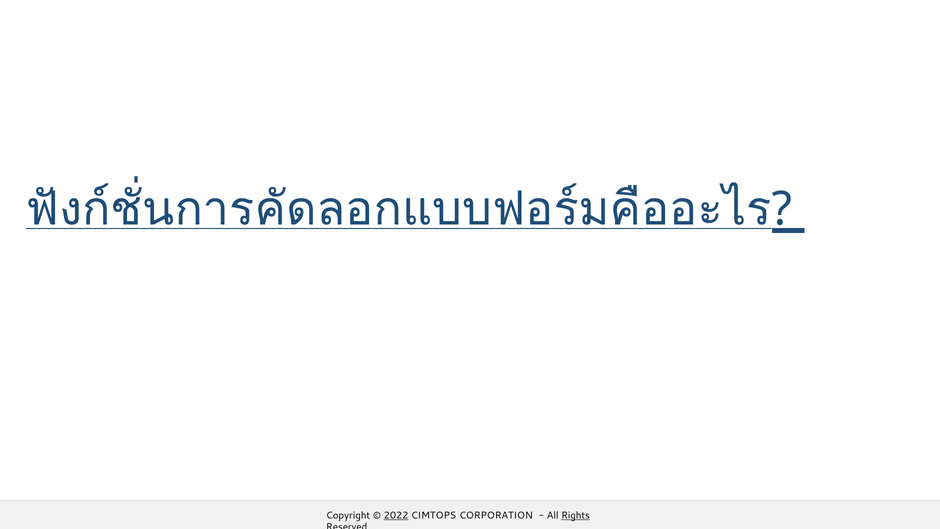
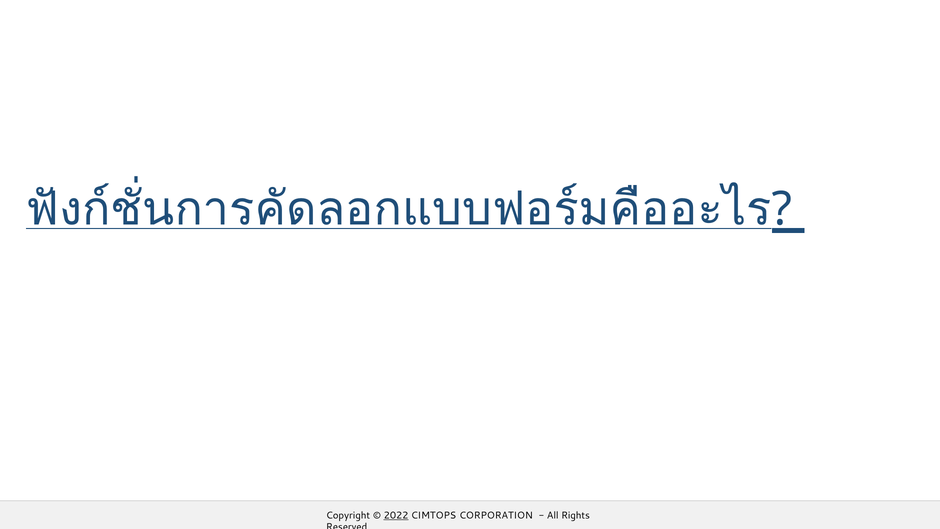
Rights underline: present -> none (576, 515)
